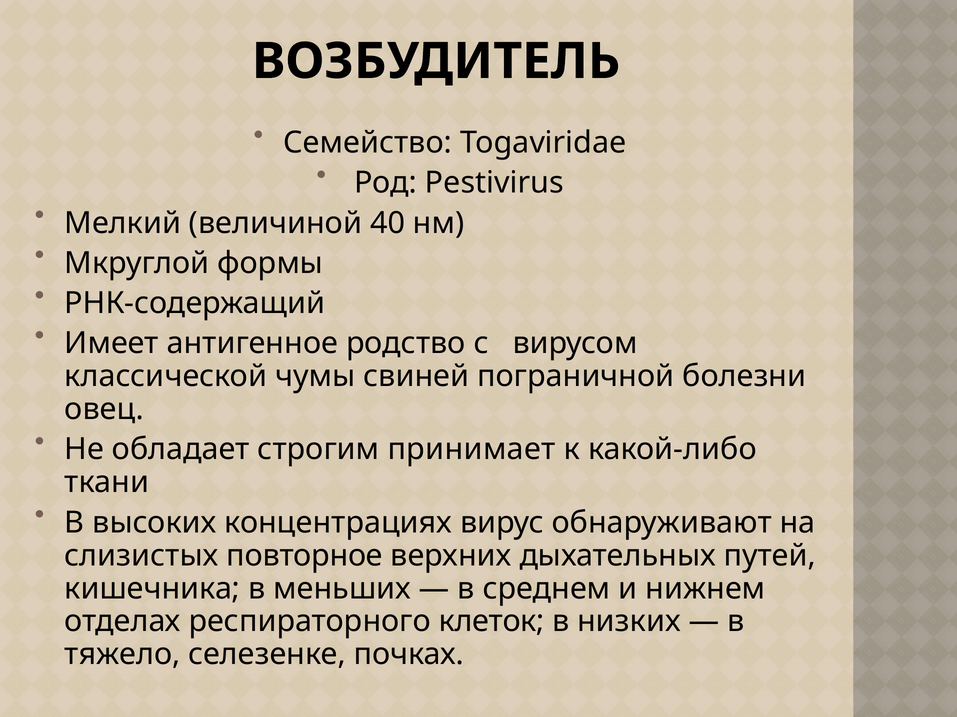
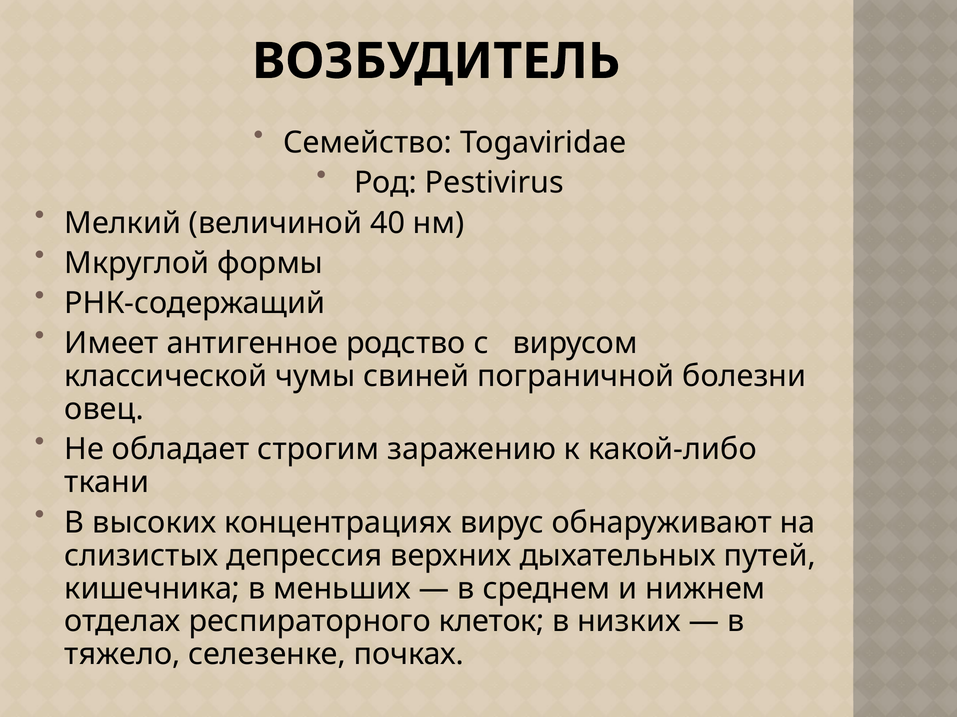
принимает: принимает -> заражению (472, 450)
повторное: повторное -> депрессия (304, 556)
